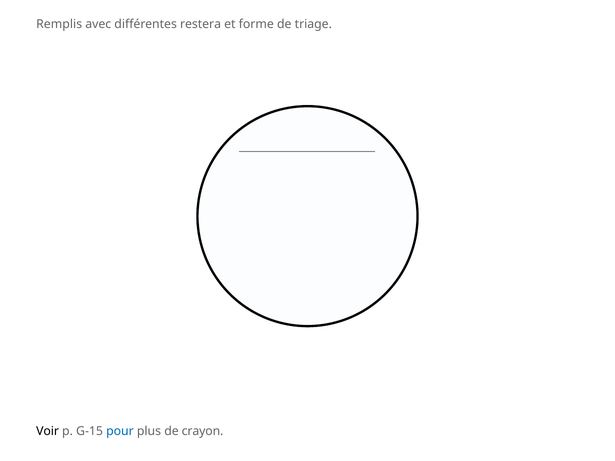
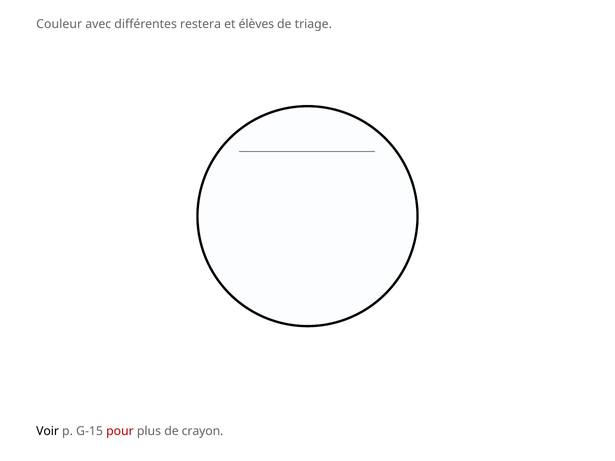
Remplis: Remplis -> Couleur (59, 24)
forme: forme -> élèves (256, 24)
pour colour: blue -> red (120, 431)
